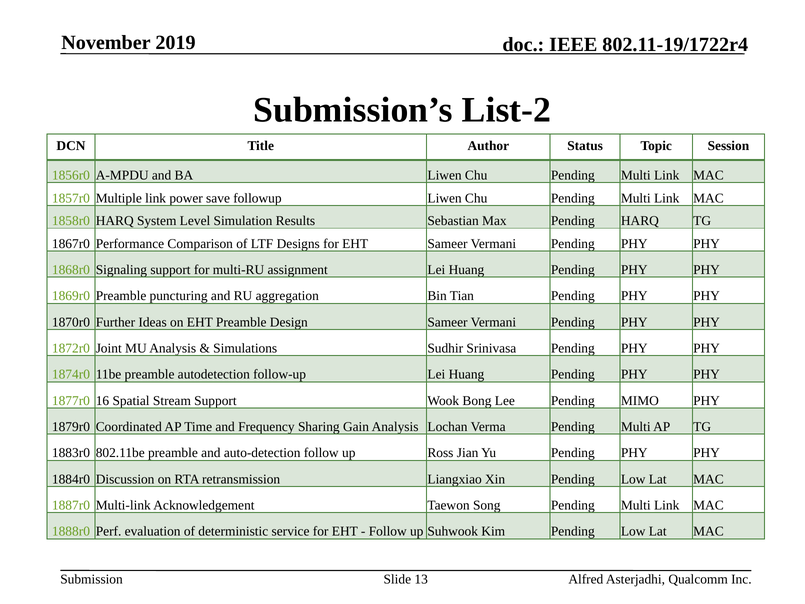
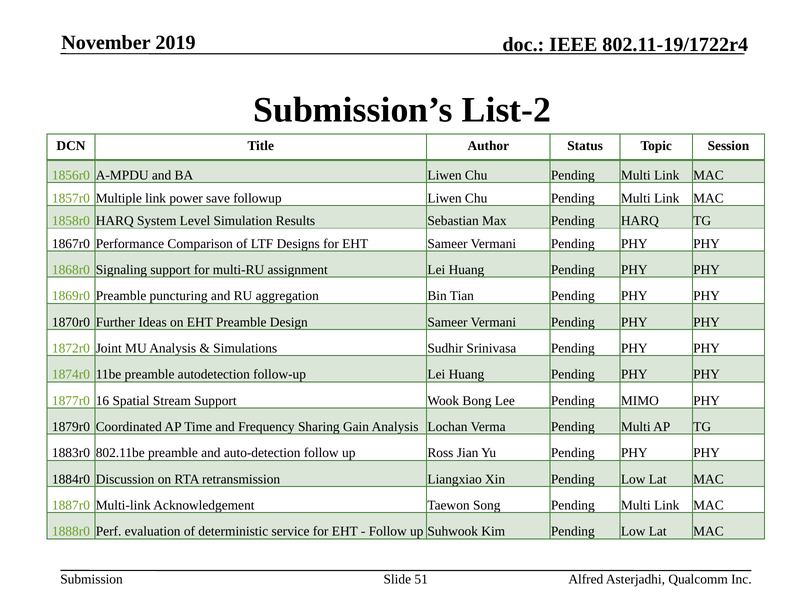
13: 13 -> 51 (421, 579)
